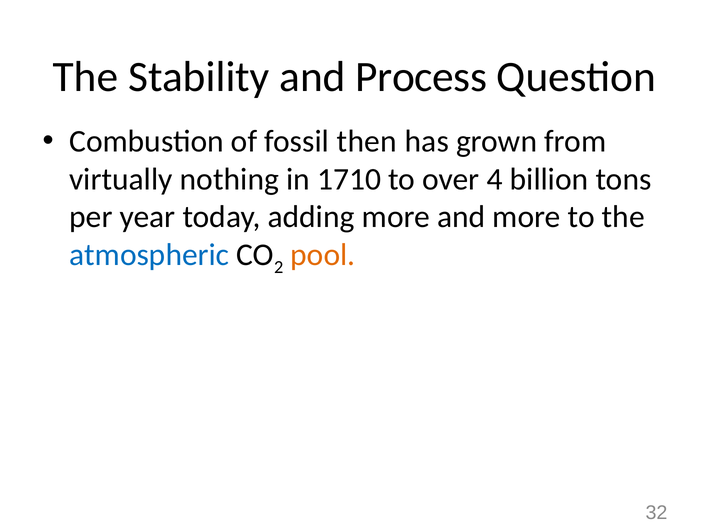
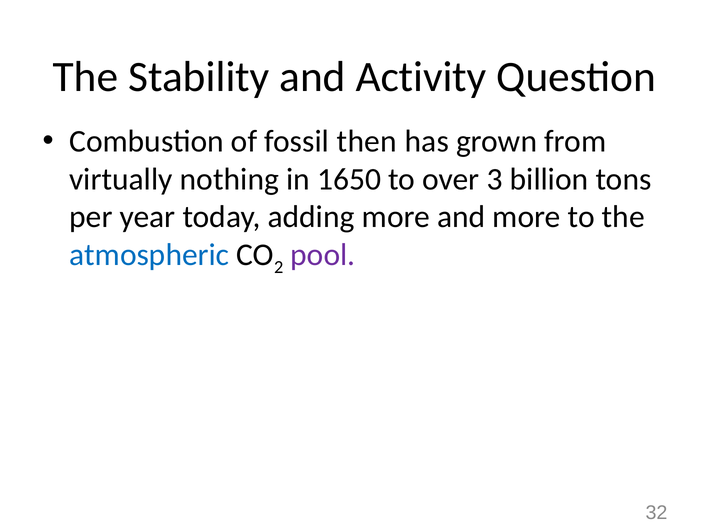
Process: Process -> Activity (421, 77)
1710: 1710 -> 1650 (349, 179)
4: 4 -> 3 (495, 179)
pool colour: orange -> purple (323, 255)
